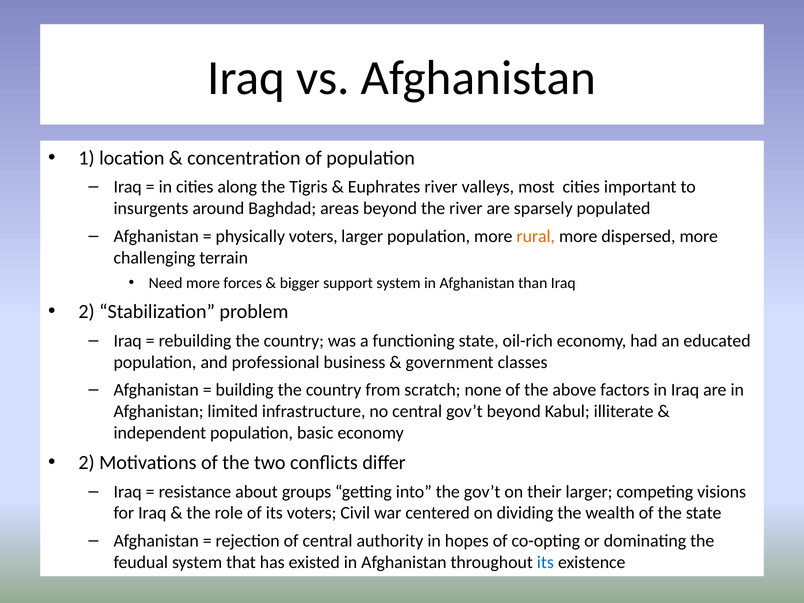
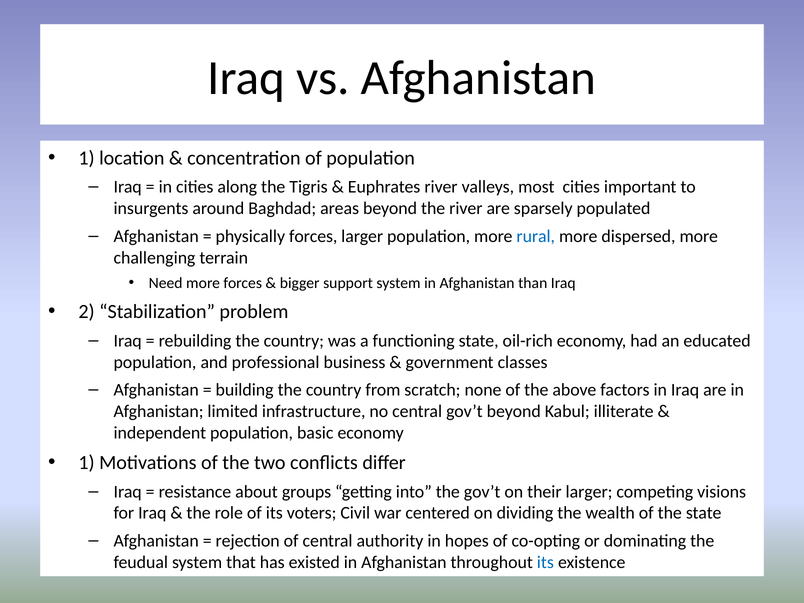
physically voters: voters -> forces (313, 236)
rural colour: orange -> blue (536, 236)
2: 2 -> 1 (87, 463)
